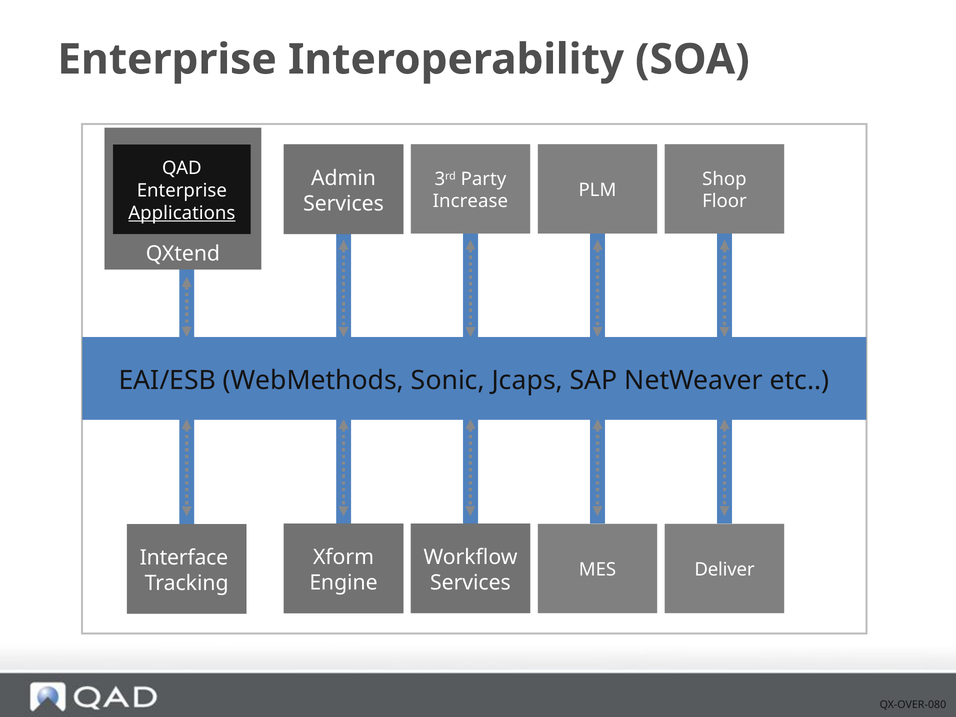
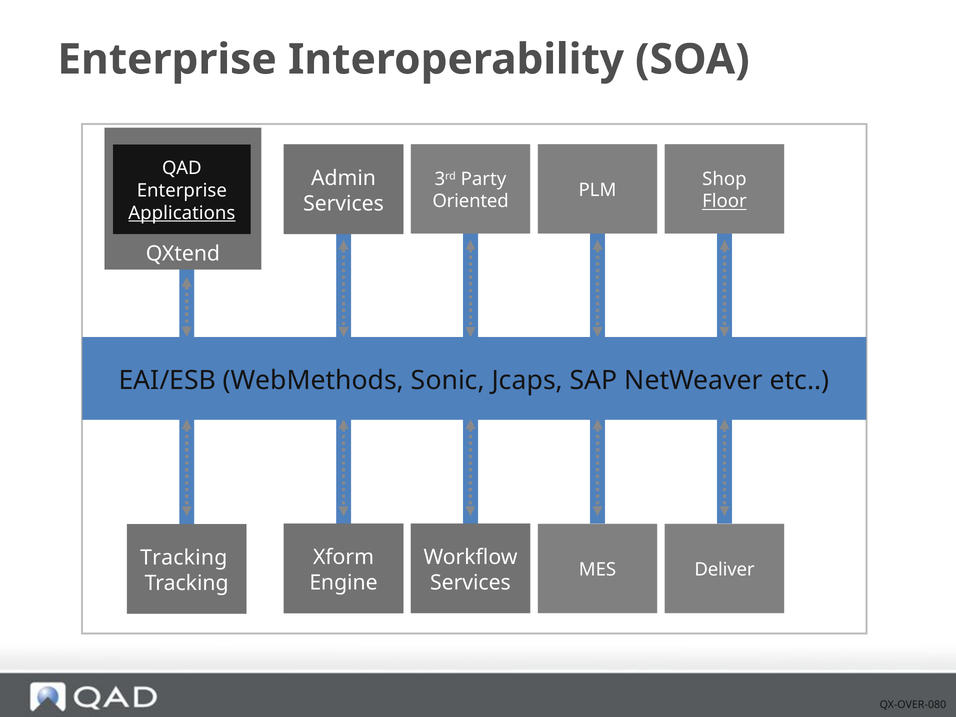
Increase: Increase -> Oriented (471, 201)
Floor underline: none -> present (724, 201)
Interface: Interface -> Tracking (184, 558)
